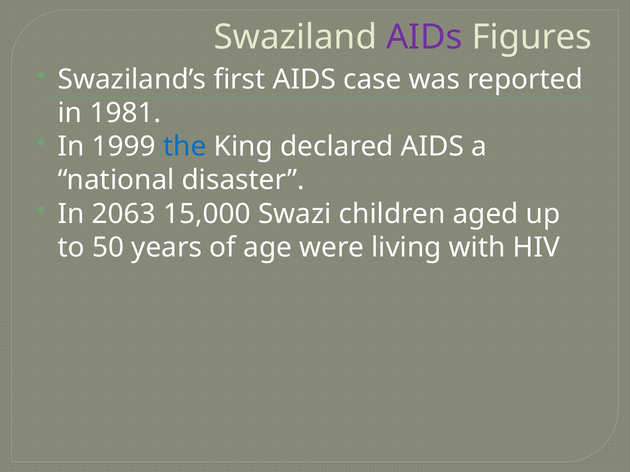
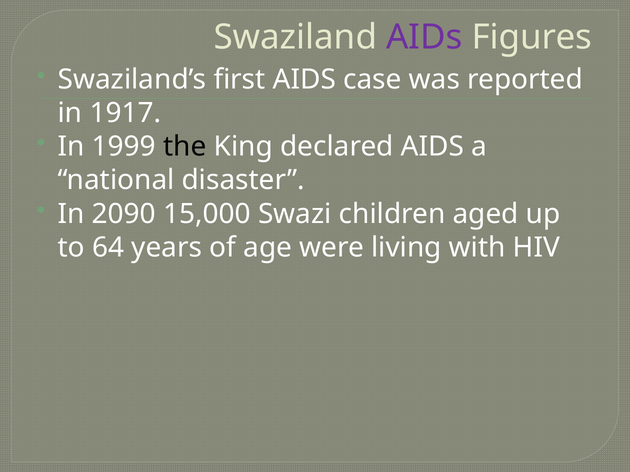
1981: 1981 -> 1917 (125, 113)
the colour: blue -> black (185, 147)
2063: 2063 -> 2090 (124, 214)
50: 50 -> 64 (108, 248)
